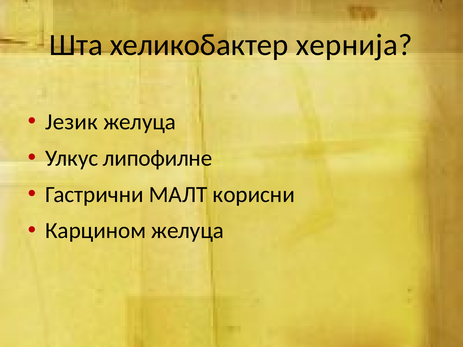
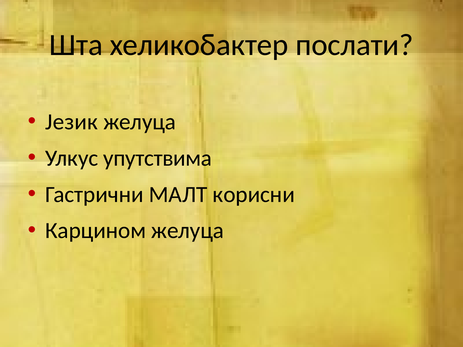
хернија: хернија -> послати (354, 45)
липофилне: липофилне -> упутствима (158, 158)
